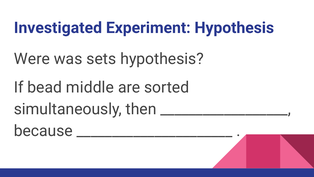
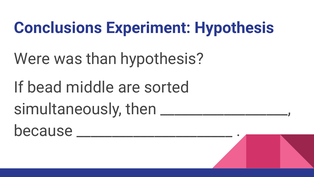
Investigated: Investigated -> Conclusions (58, 28)
sets: sets -> than (101, 59)
